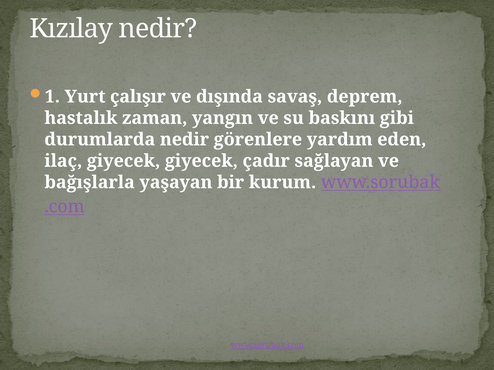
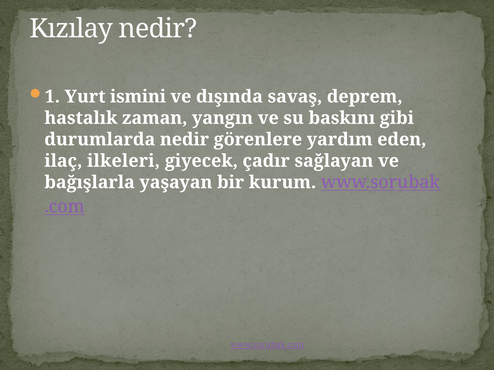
çalışır: çalışır -> ismini (138, 97)
ilaç giyecek: giyecek -> ilkeleri (123, 161)
